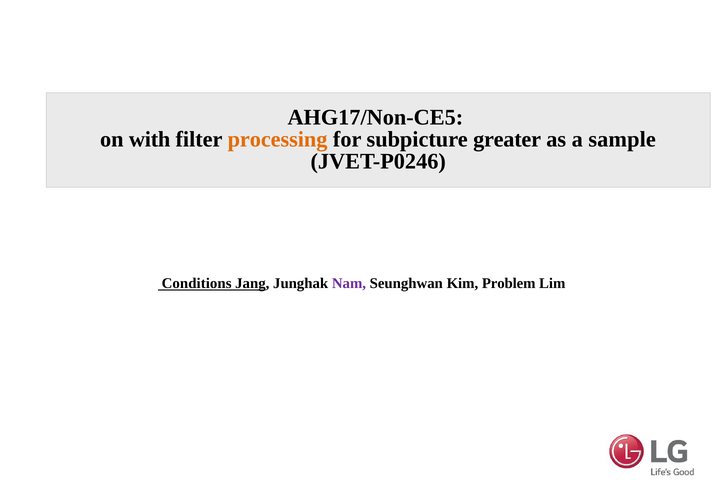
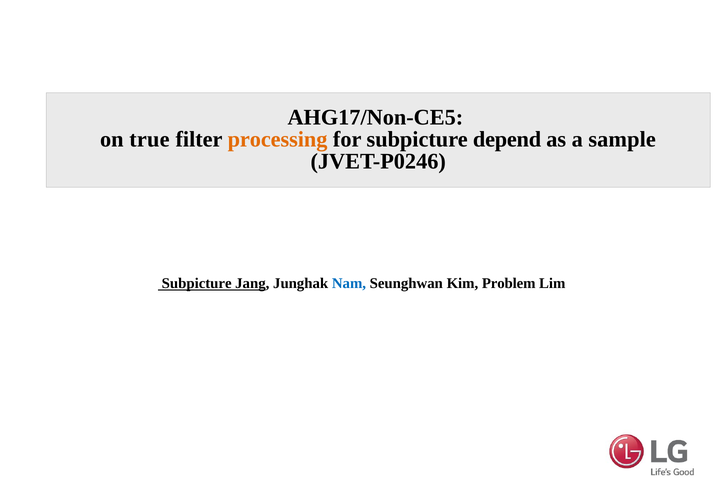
with: with -> true (149, 139)
greater: greater -> depend (507, 139)
Conditions: Conditions -> Subpicture (197, 284)
Nam colour: purple -> blue (349, 284)
